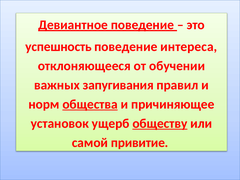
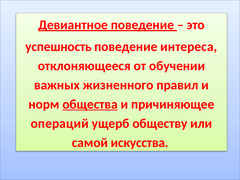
запугивания: запугивания -> жизненного (118, 85)
установок: установок -> операций (60, 123)
обществу underline: present -> none (160, 123)
привитие: привитие -> искусства (140, 143)
